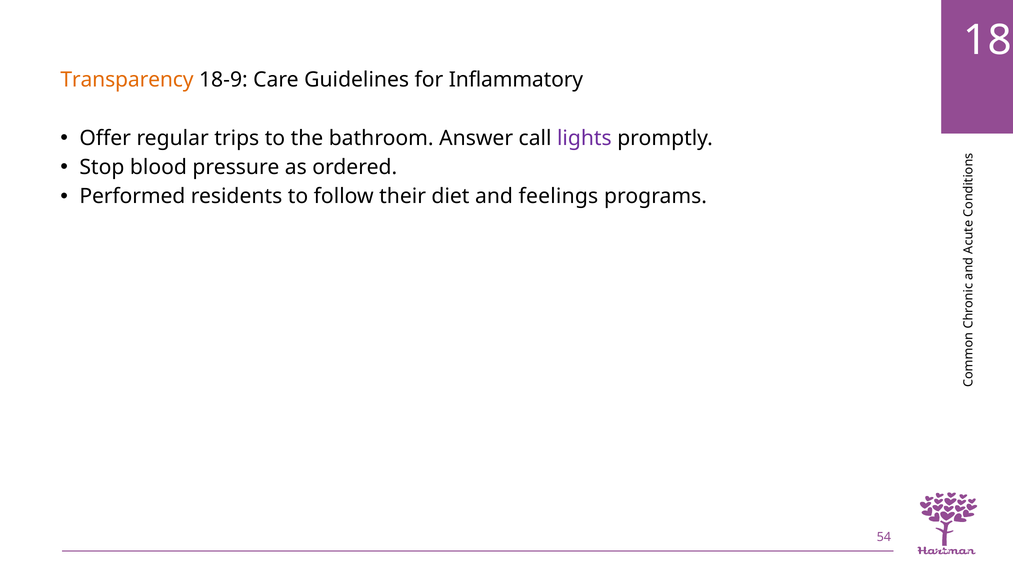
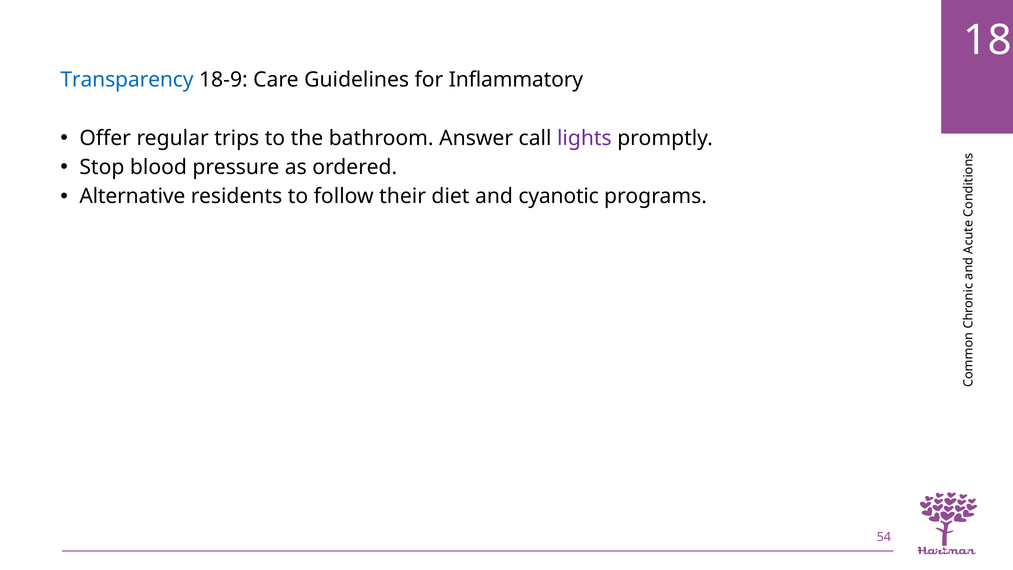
Transparency colour: orange -> blue (127, 80)
Performed: Performed -> Alternative (132, 196)
feelings: feelings -> cyanotic (559, 196)
